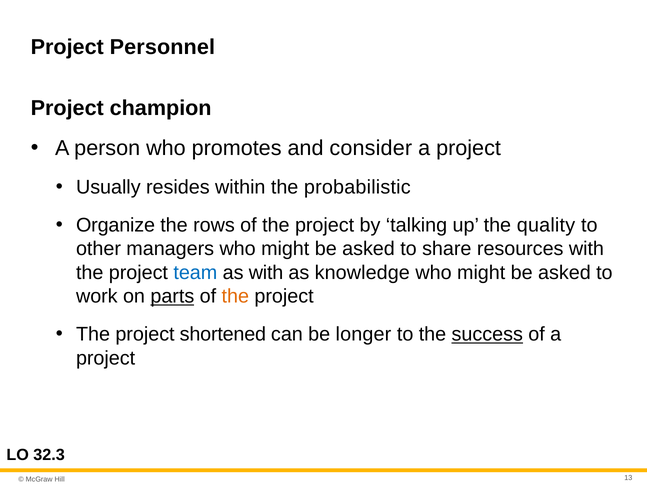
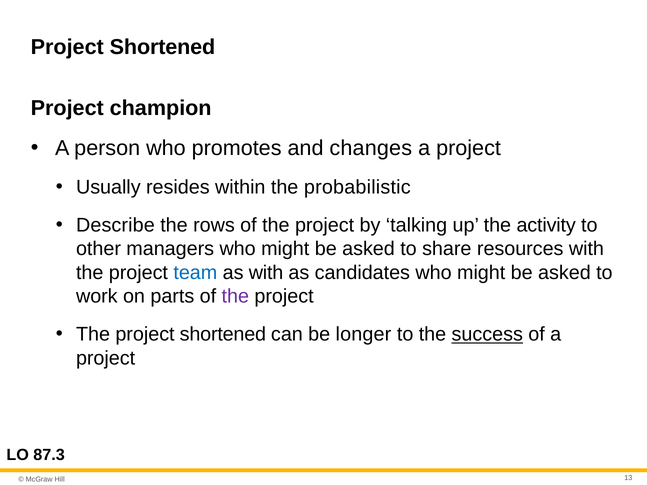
Personnel: Personnel -> Shortened (163, 47)
consider: consider -> changes (371, 148)
Organize: Organize -> Describe (115, 225)
quality: quality -> activity (546, 225)
knowledge: knowledge -> candidates (362, 273)
parts underline: present -> none (172, 297)
the colour: orange -> purple (235, 297)
32.3: 32.3 -> 87.3 (49, 455)
